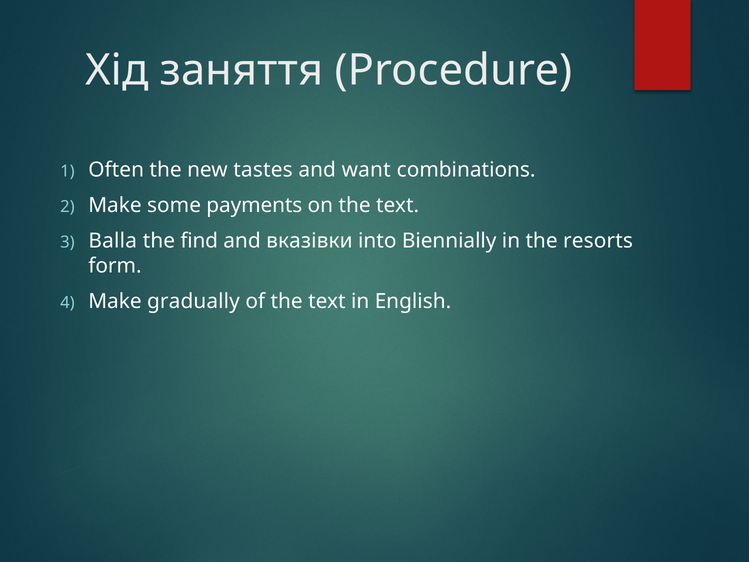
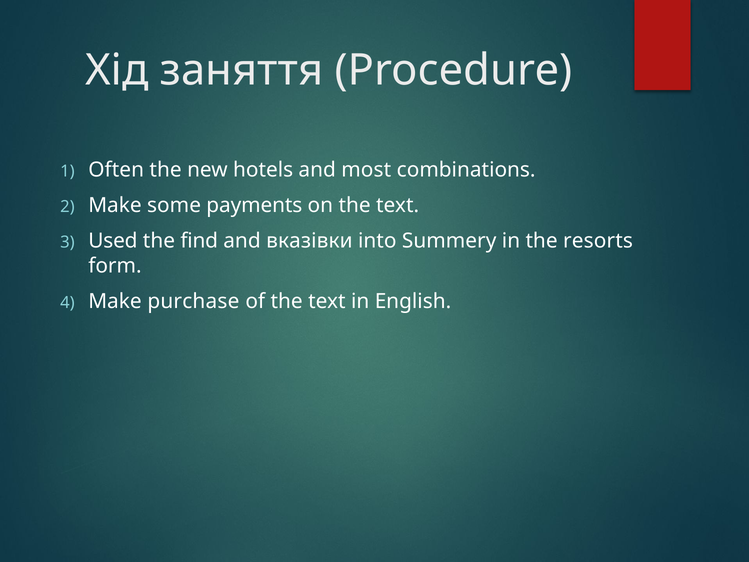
tastes: tastes -> hotels (263, 170)
want: want -> most (366, 170)
Balla: Balla -> Used (113, 241)
Biennially: Biennially -> Summery (449, 241)
gradually: gradually -> purchase (193, 301)
